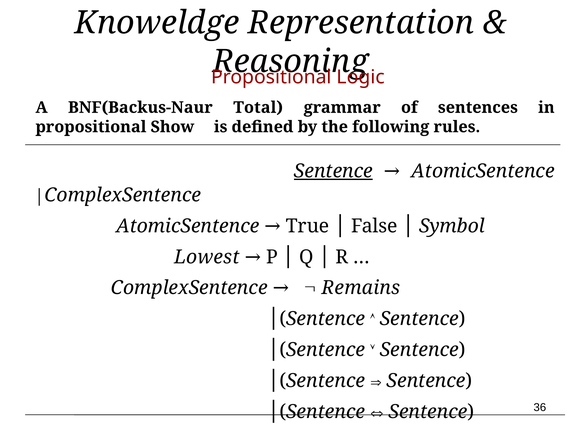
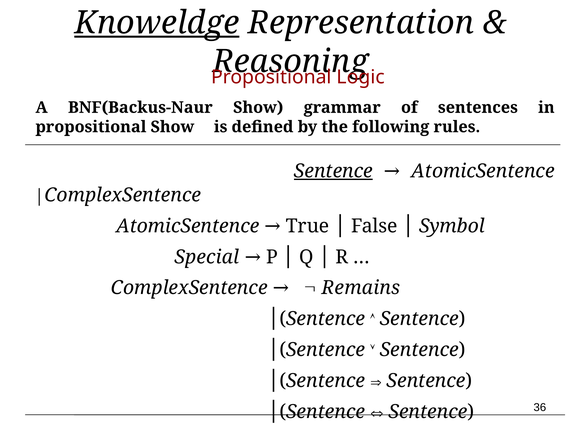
Knoweldge underline: none -> present (157, 23)
BNF(Backus-Naur Total: Total -> Show (258, 107)
Lowest: Lowest -> Special (207, 257)
